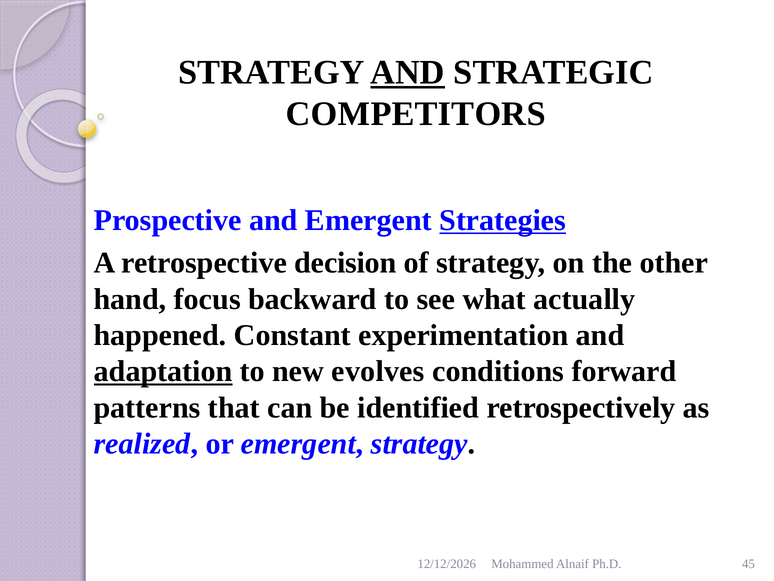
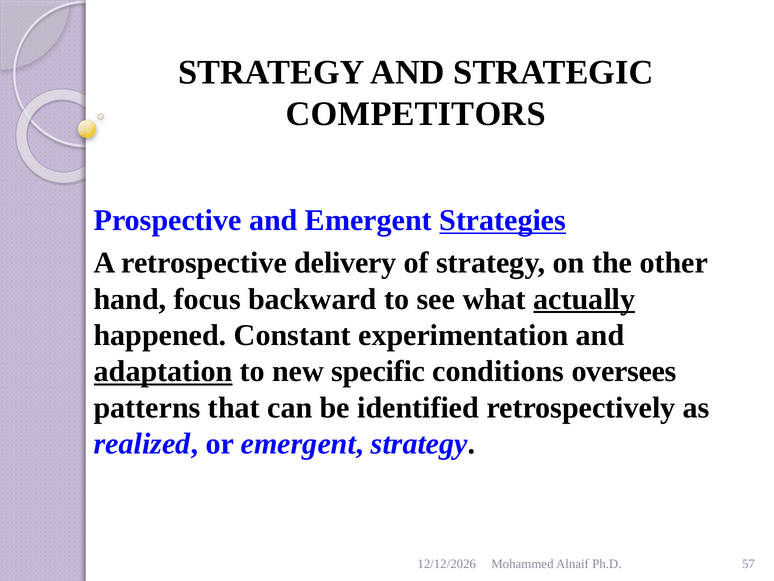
AND underline: present -> none (408, 72)
decision: decision -> delivery (345, 263)
actually underline: none -> present (584, 299)
evolves: evolves -> specific (378, 371)
forward: forward -> oversees (624, 371)
45: 45 -> 57 (748, 563)
